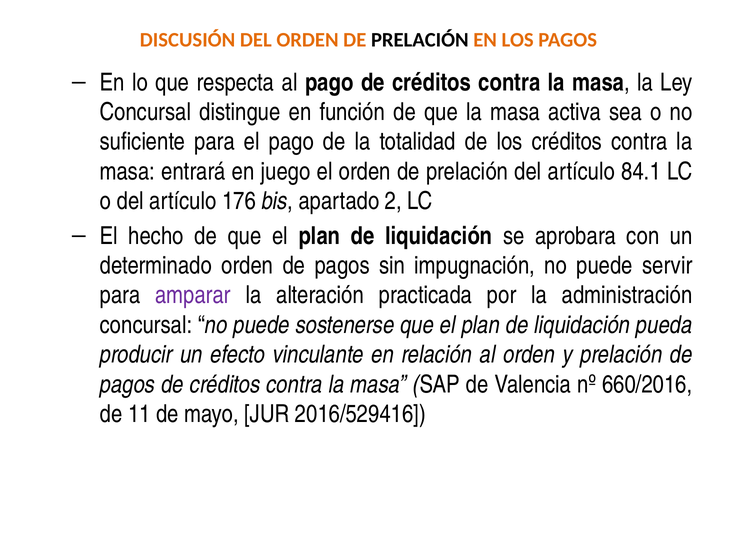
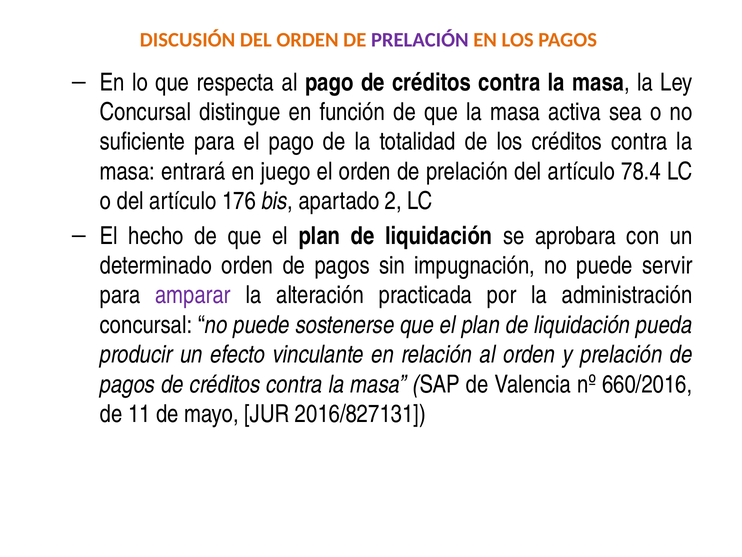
PRELACIÓN colour: black -> purple (420, 40)
84.1: 84.1 -> 78.4 (641, 171)
2016/529416: 2016/529416 -> 2016/827131 (360, 414)
